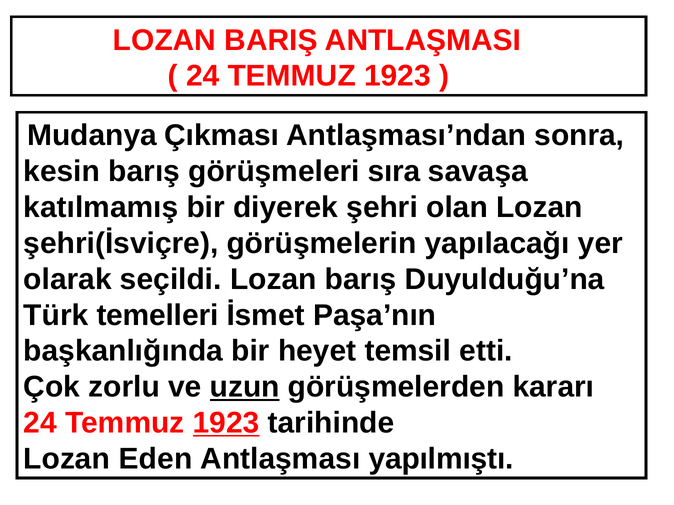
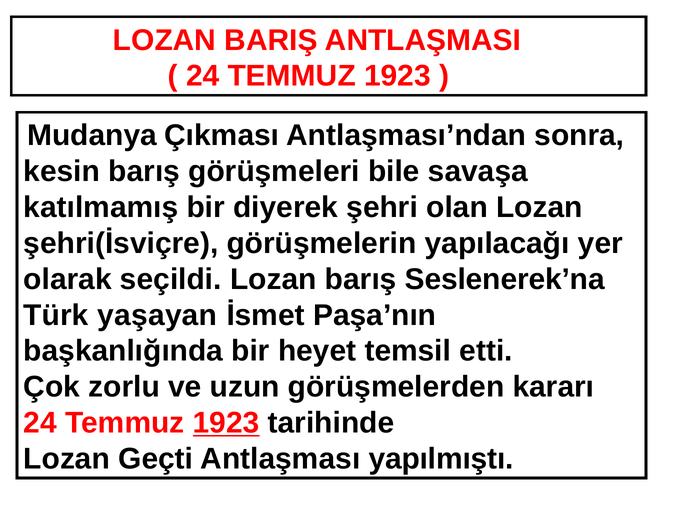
sıra: sıra -> bile (394, 172)
Duyulduğu’na: Duyulduğu’na -> Seslenerek’na (505, 280)
temelleri: temelleri -> yaşayan (157, 315)
uzun underline: present -> none (245, 387)
Eden: Eden -> Geçti (156, 459)
